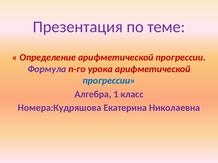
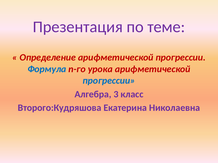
Формула colour: purple -> blue (47, 69)
1: 1 -> 3 (116, 94)
Номера:Кудряшова: Номера:Кудряшова -> Второго:Кудряшова (60, 108)
